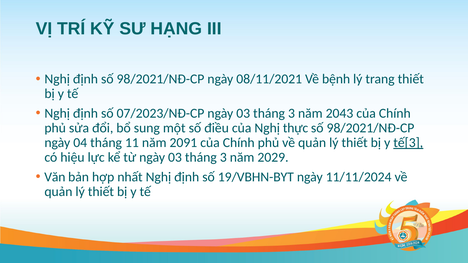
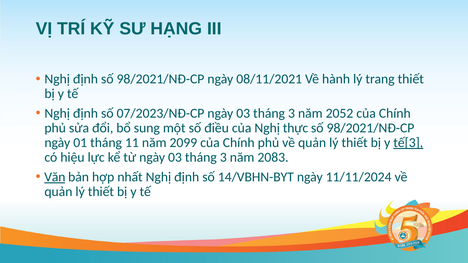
bệnh: bệnh -> hành (336, 79)
2043: 2043 -> 2052 (339, 113)
04: 04 -> 01 (80, 143)
2091: 2091 -> 2099 (183, 143)
2029: 2029 -> 2083 (273, 158)
Văn underline: none -> present (55, 177)
19/VBHN-BYT: 19/VBHN-BYT -> 14/VBHN-BYT (256, 177)
